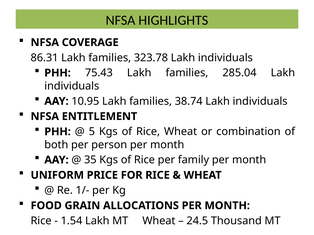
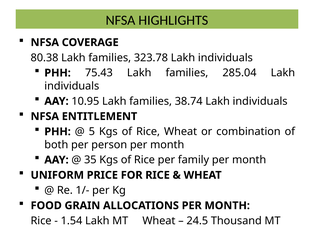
86.31: 86.31 -> 80.38 (45, 58)
